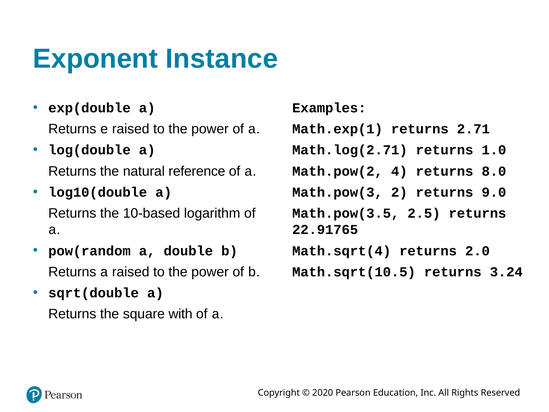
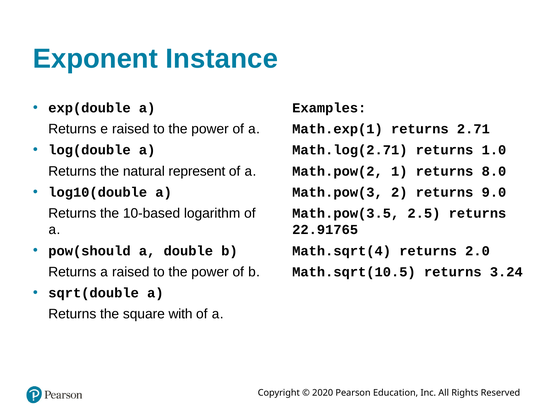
reference: reference -> represent (197, 171)
4: 4 -> 1 (399, 171)
pow(random: pow(random -> pow(should (89, 251)
